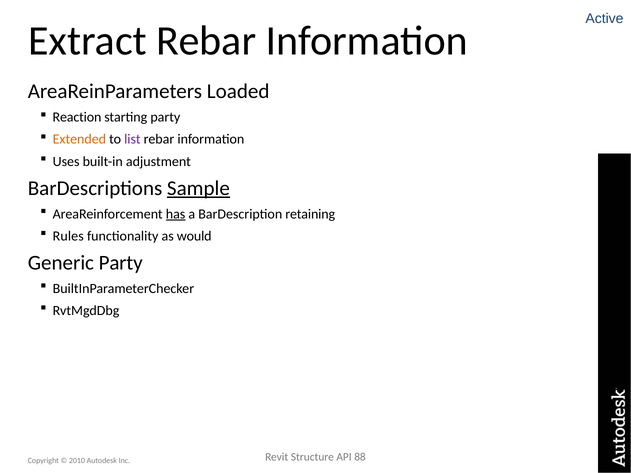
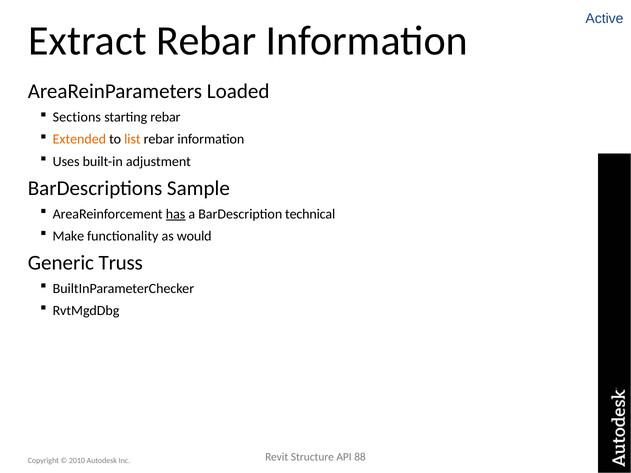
Reaction: Reaction -> Sections (77, 117)
starting party: party -> rebar (165, 117)
list colour: purple -> orange (132, 139)
Sample underline: present -> none (198, 188)
retaining: retaining -> technical (310, 214)
Rules: Rules -> Make (68, 236)
Generic Party: Party -> Truss (121, 263)
